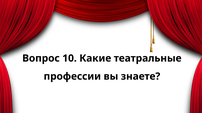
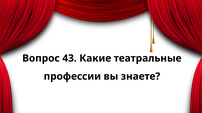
10: 10 -> 43 (70, 59)
